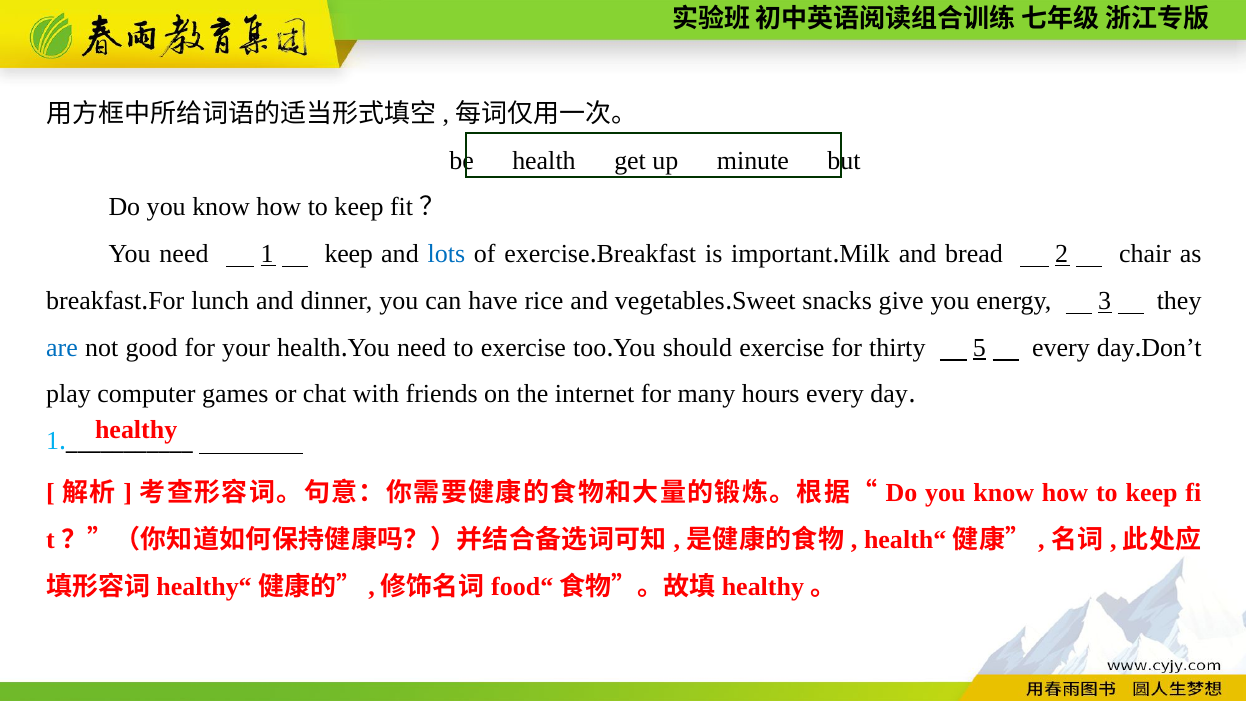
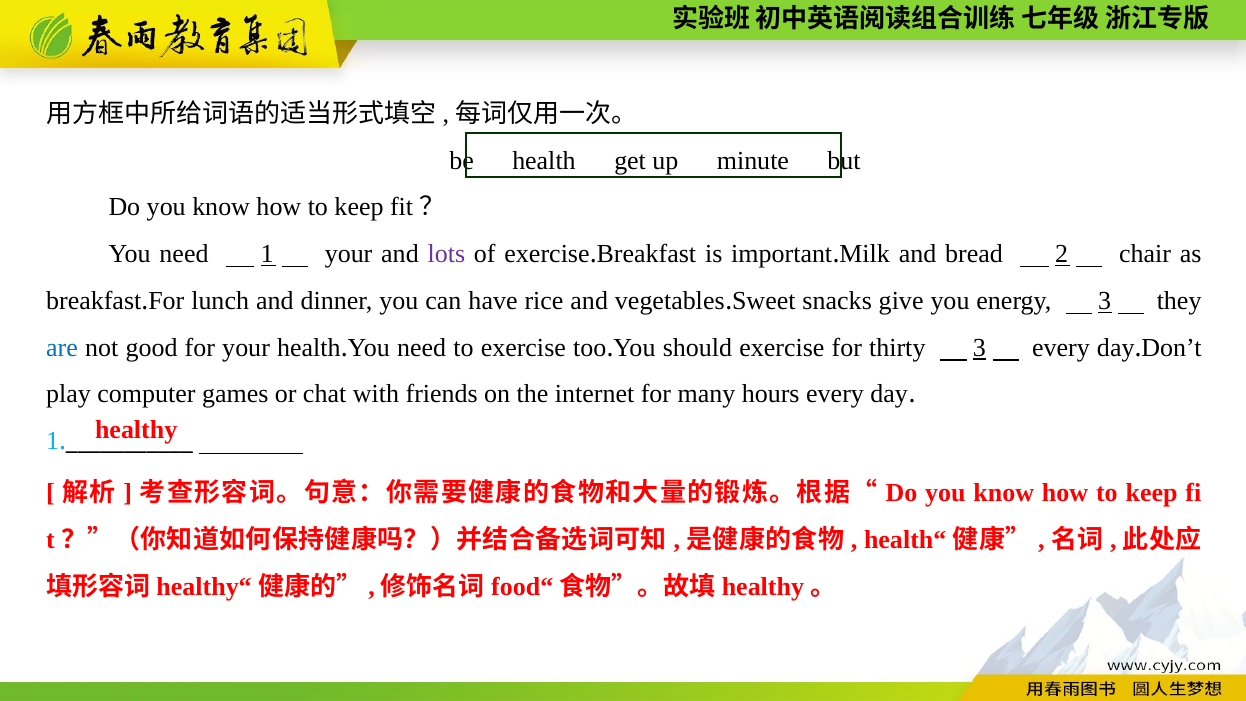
1 keep: keep -> your (349, 254)
lots colour: blue -> purple (446, 254)
thirty 5: 5 -> 3 (979, 348)
